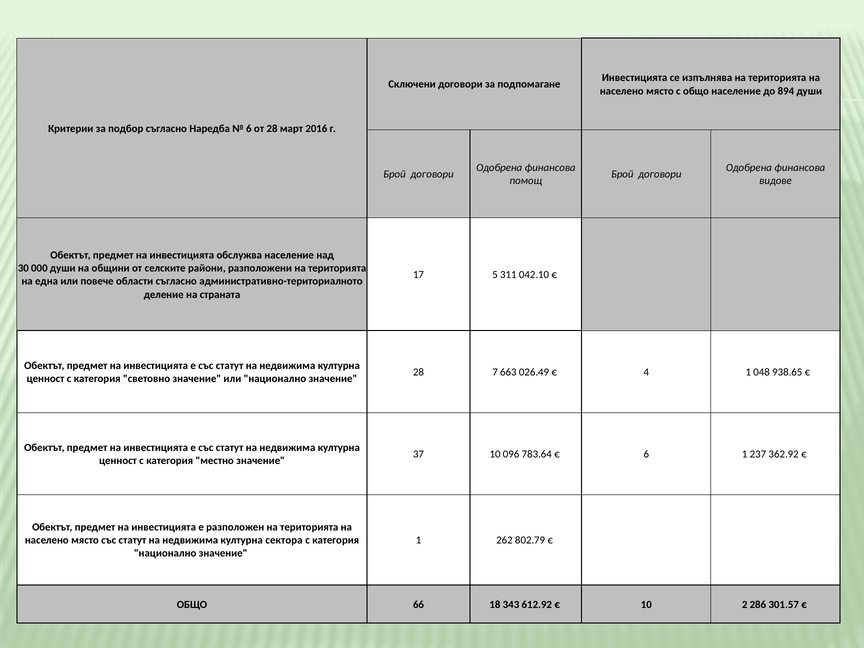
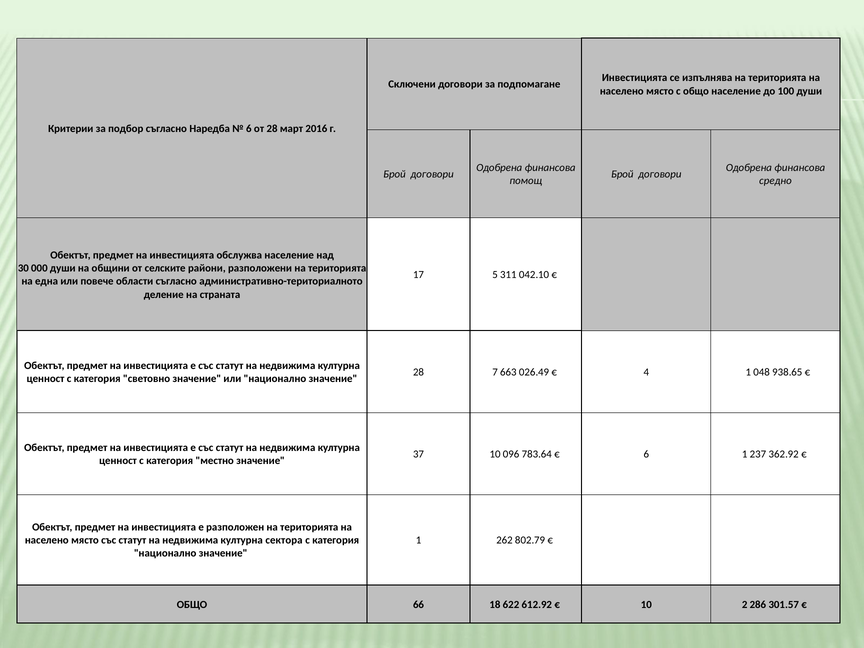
894: 894 -> 100 (786, 91)
видове: видове -> средно (775, 181)
343: 343 -> 622 (511, 605)
